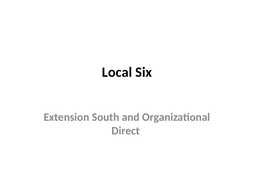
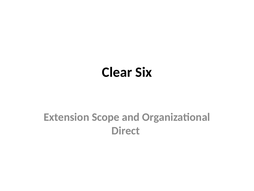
Local: Local -> Clear (117, 72)
South: South -> Scope (106, 117)
